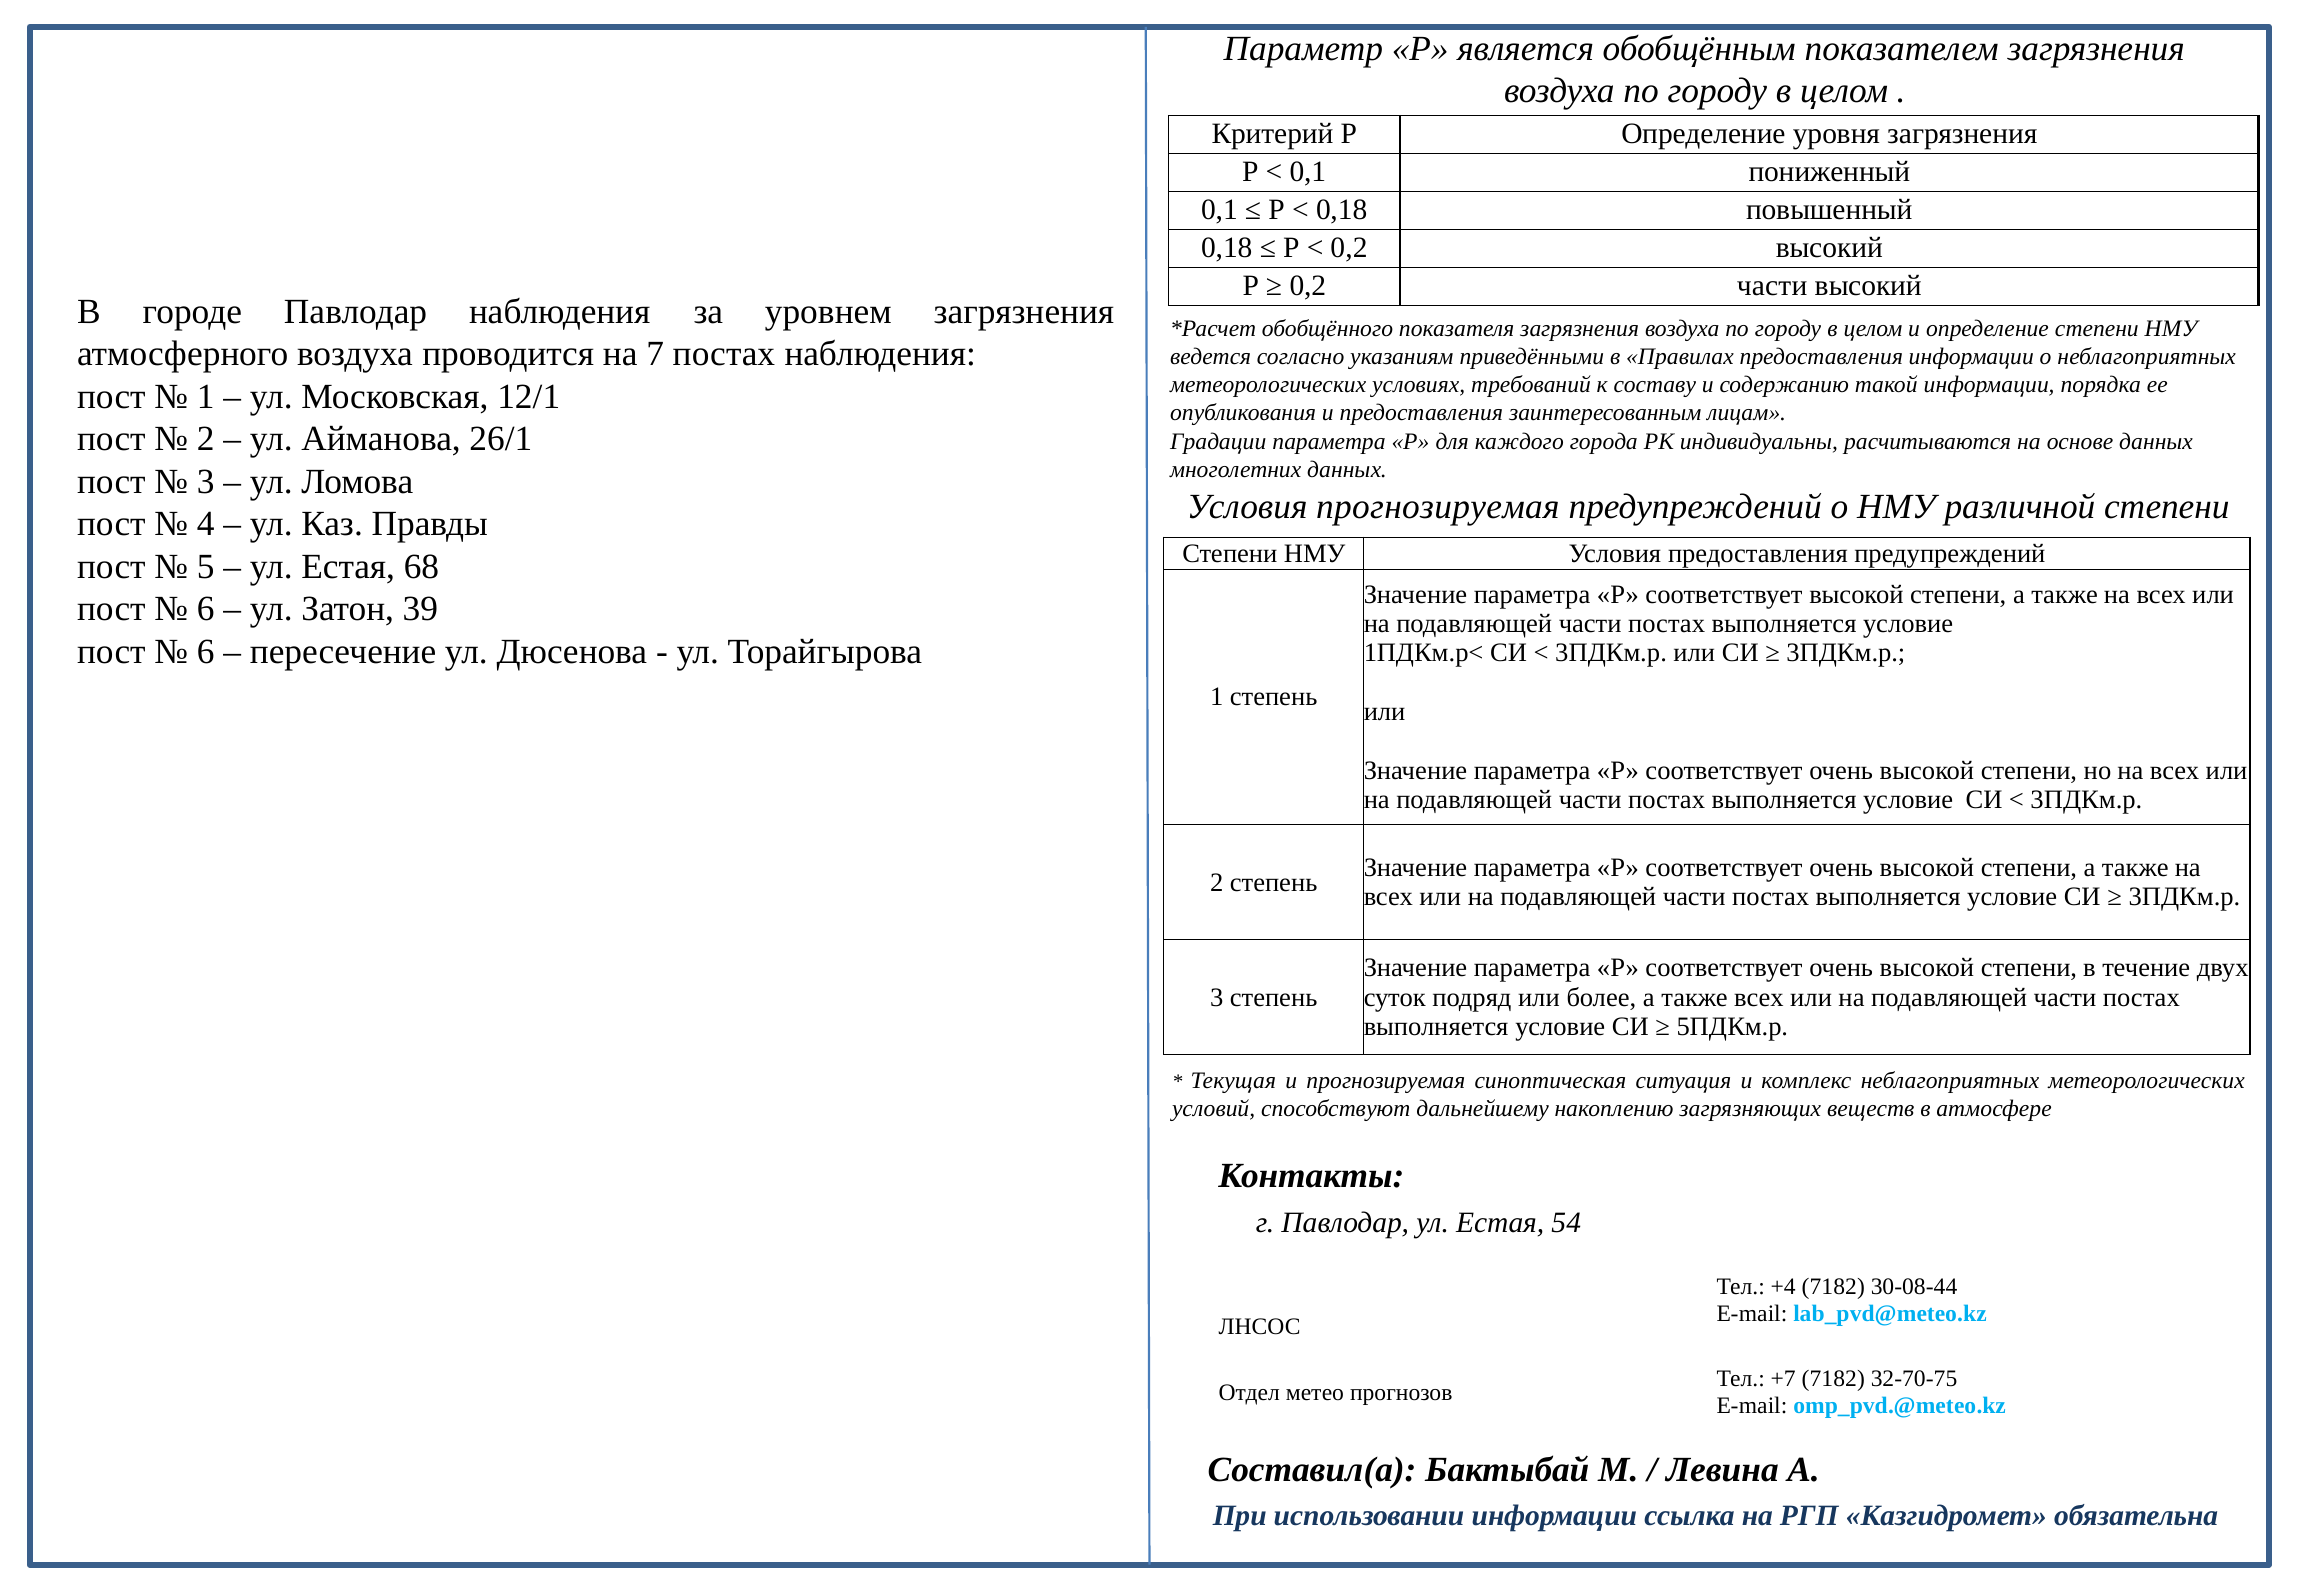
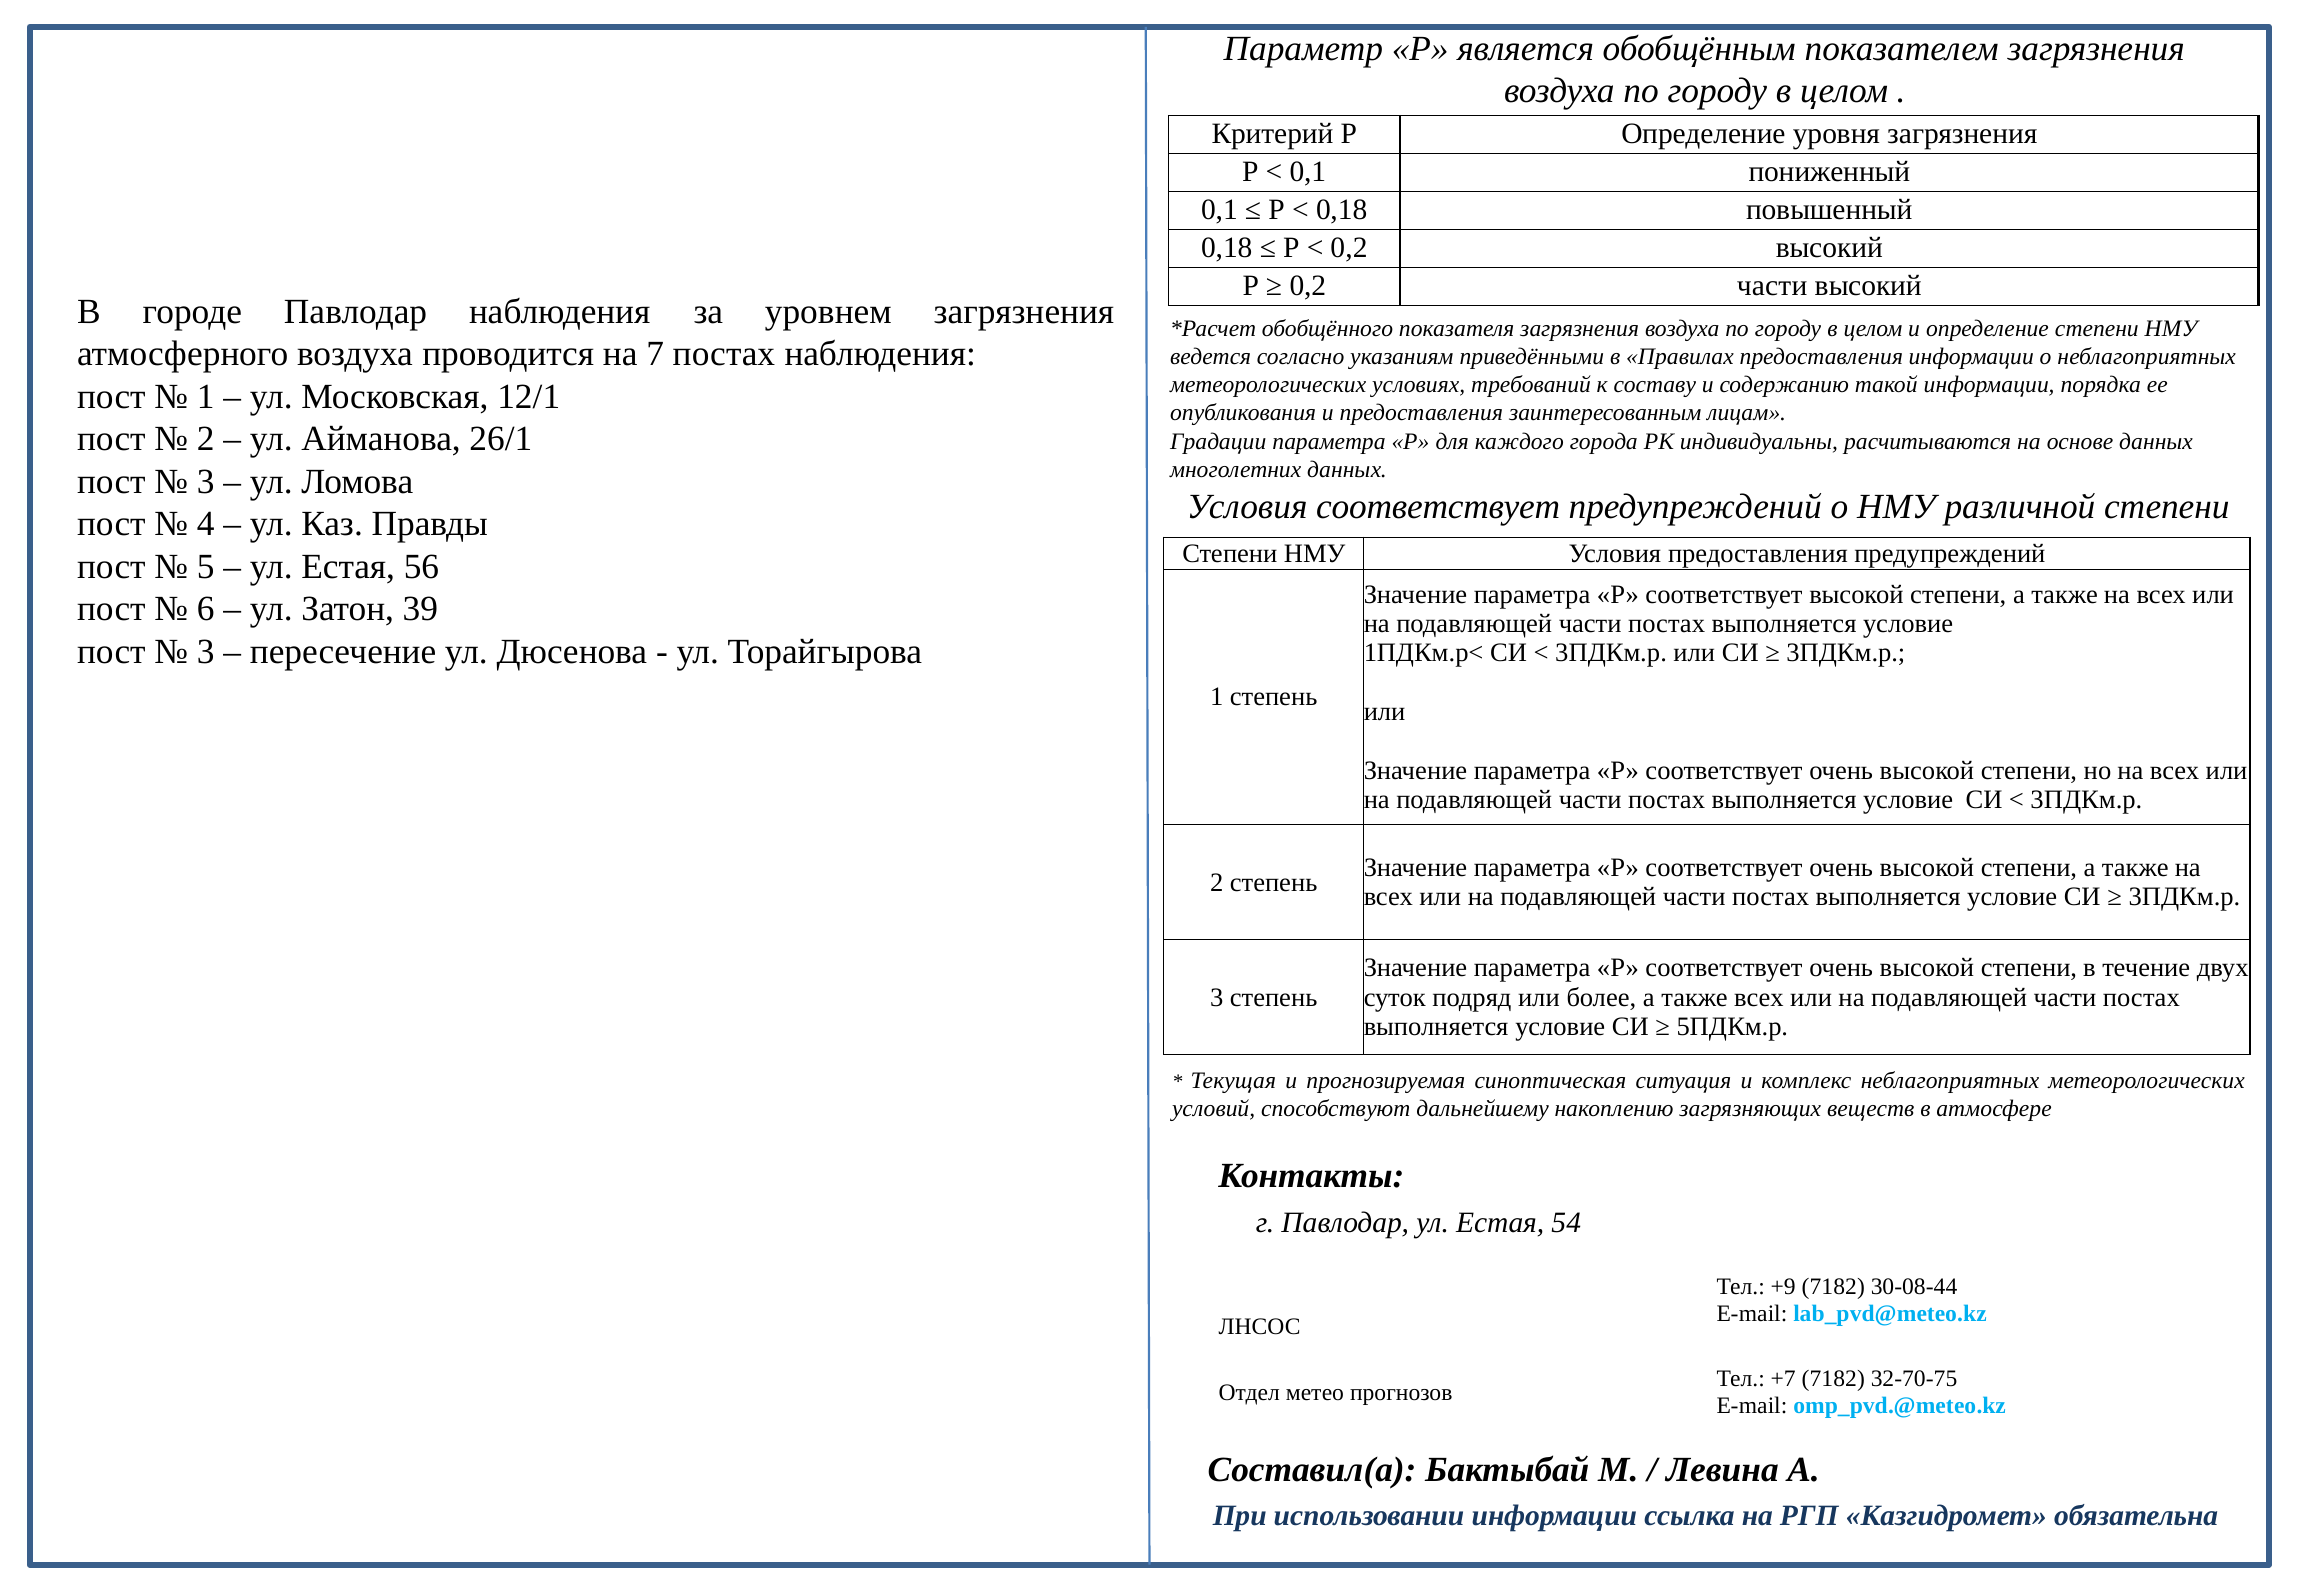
Условия прогнозируемая: прогнозируемая -> соответствует (1438, 507)
68: 68 -> 56 (421, 566)
6: 6 -> 3 (206, 651)
+4: +4 -> +9 (1783, 1287)
